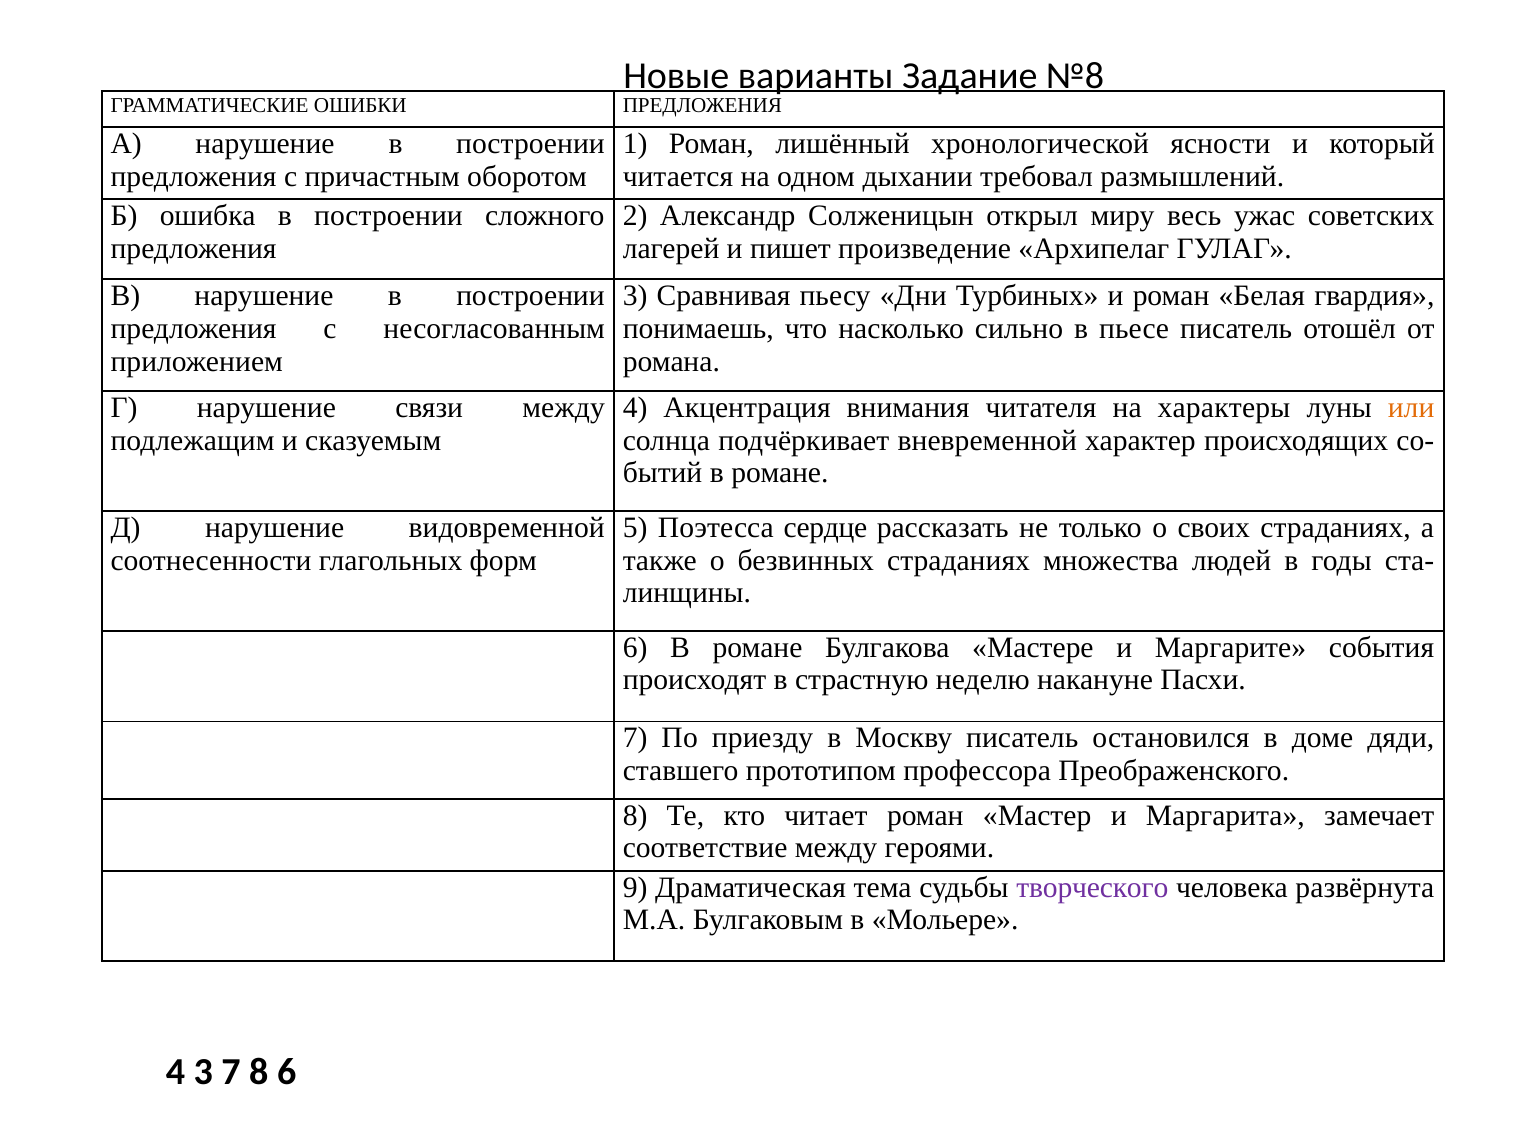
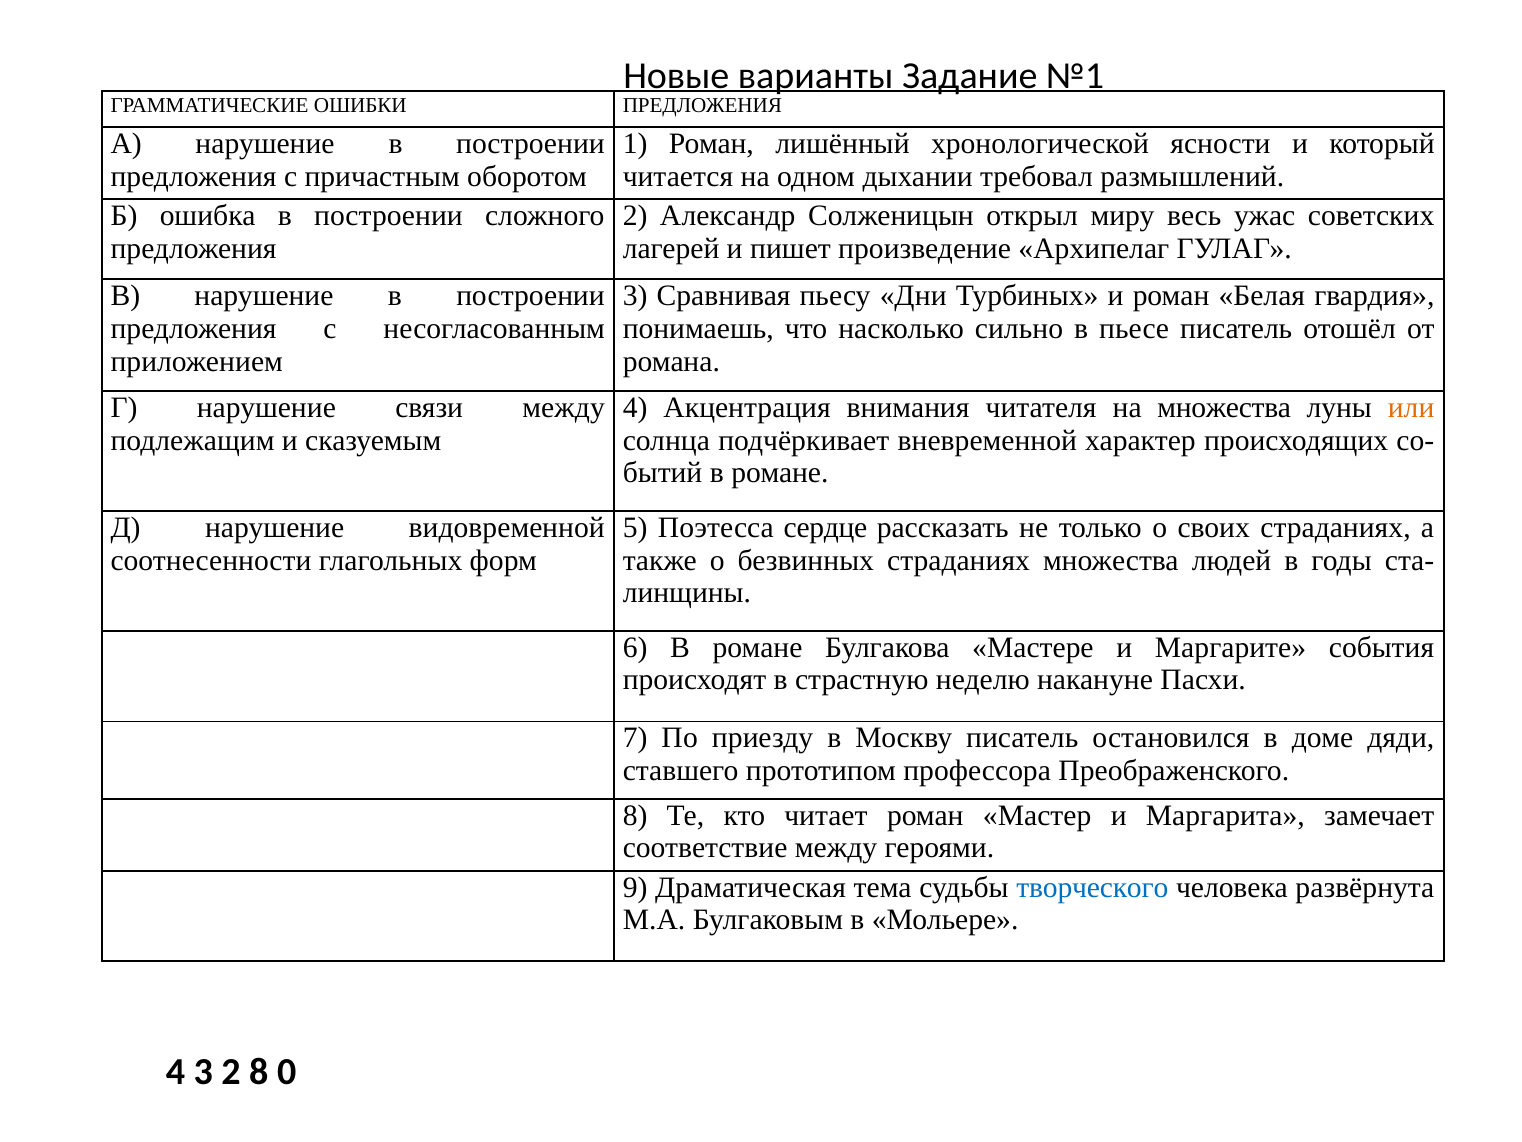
№8: №8 -> №1 (1075, 76)
на характеры: характеры -> множества (1224, 408)
творческого colour: purple -> blue (1092, 887)
3 7: 7 -> 2 (231, 1071)
8 6: 6 -> 0 (287, 1071)
